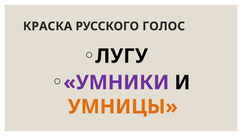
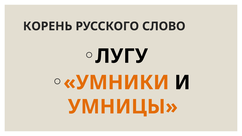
КРАСКА: КРАСКА -> КОРЕНЬ (48, 26)
ГОЛОС: ГОЛОС -> СЛОВО (164, 26)
УМНИКИ colour: purple -> orange (116, 83)
